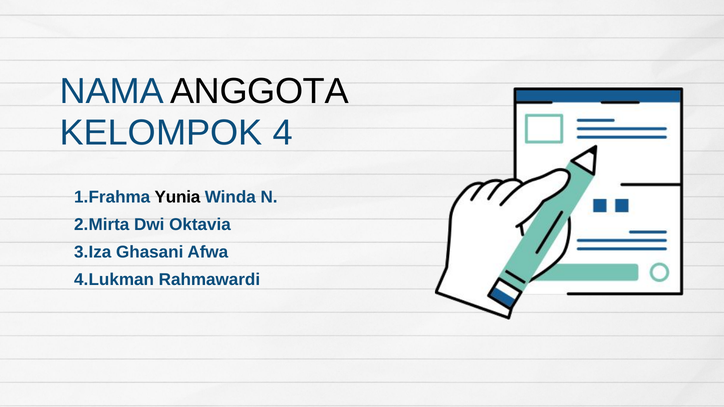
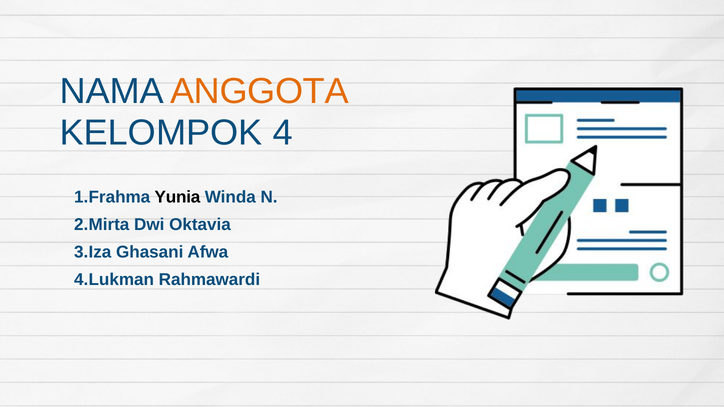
ANGGOTA colour: black -> orange (259, 91)
